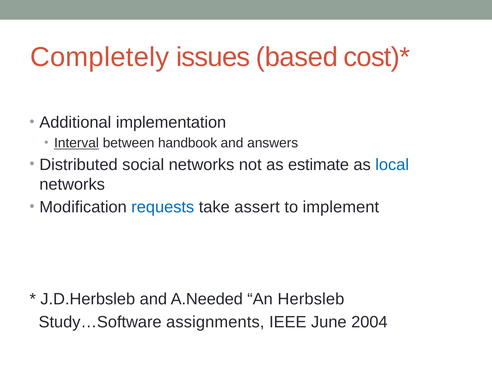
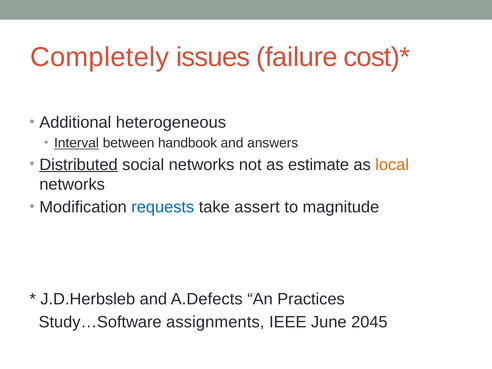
based: based -> failure (297, 57)
implementation: implementation -> heterogeneous (171, 123)
Distributed underline: none -> present (79, 165)
local colour: blue -> orange (392, 165)
implement: implement -> magnitude (341, 207)
A.Needed: A.Needed -> A.Defects (207, 299)
Herbsleb: Herbsleb -> Practices (311, 299)
2004: 2004 -> 2045 (369, 322)
